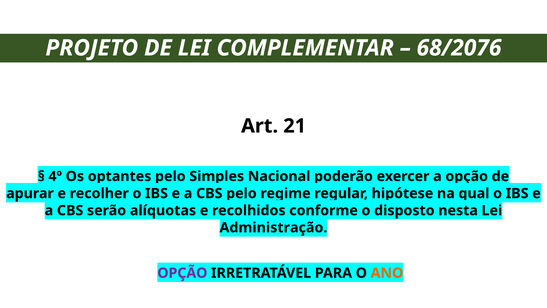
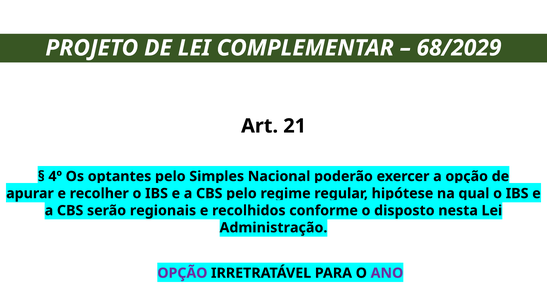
68/2076: 68/2076 -> 68/2029 (459, 48)
alíquotas: alíquotas -> regionais (163, 210)
ANO colour: orange -> purple (387, 273)
